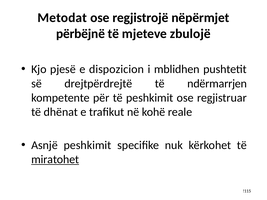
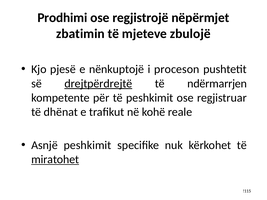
Metodat: Metodat -> Prodhimi (62, 18)
përbëjnë: përbëjnë -> zbatimin (80, 34)
dispozicion: dispozicion -> nënkuptojë (117, 69)
mblidhen: mblidhen -> proceson (177, 69)
drejtpërdrejtë underline: none -> present (98, 84)
